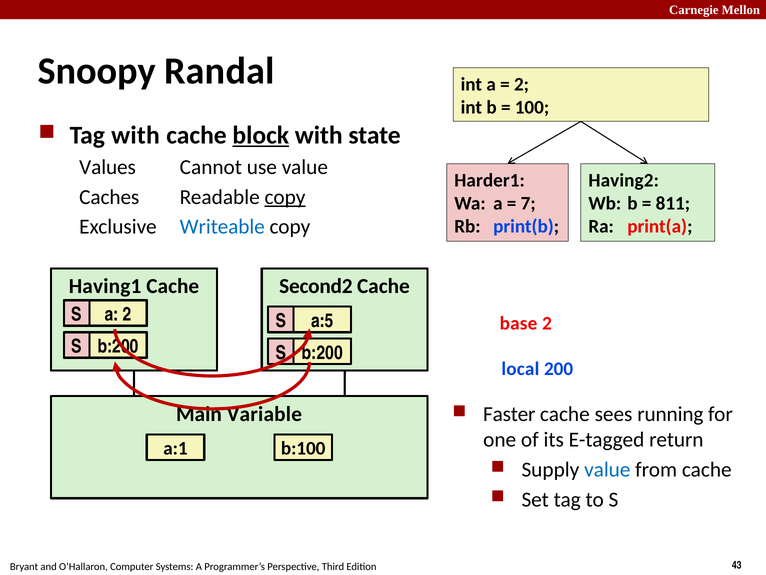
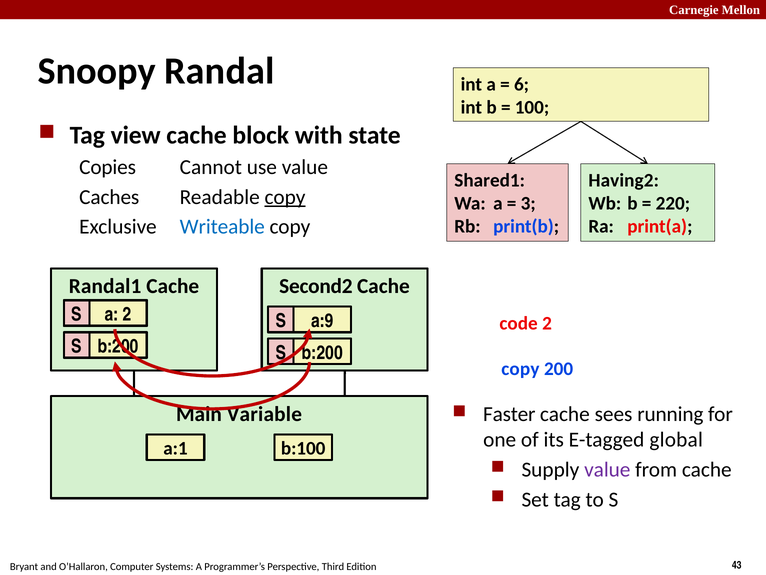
2: 2 -> 6 (522, 84)
Tag with: with -> view (136, 135)
block underline: present -> none (261, 135)
Values: Values -> Copies (108, 167)
Harder1: Harder1 -> Shared1 (490, 180)
7: 7 -> 3 (528, 203)
811: 811 -> 220 (673, 203)
Having1: Having1 -> Randal1 (105, 286)
a:5: a:5 -> a:9 (322, 320)
base: base -> code (519, 323)
local: local -> copy (520, 369)
return: return -> global (676, 439)
value colour: blue -> purple (607, 469)
